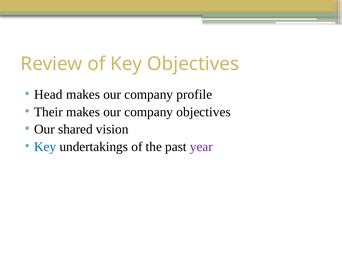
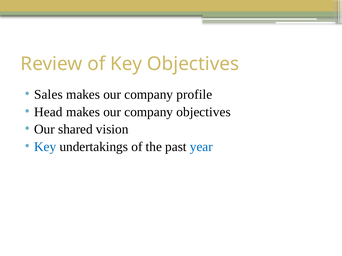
Head: Head -> Sales (48, 95)
Their: Their -> Head (48, 112)
year colour: purple -> blue (201, 147)
